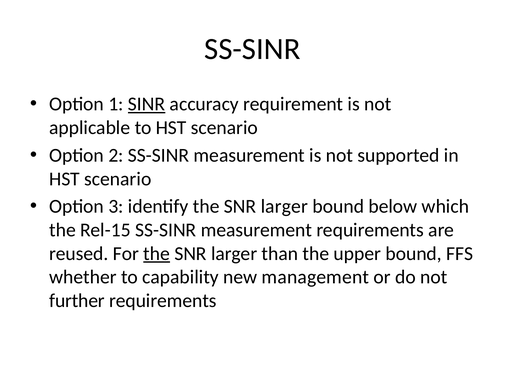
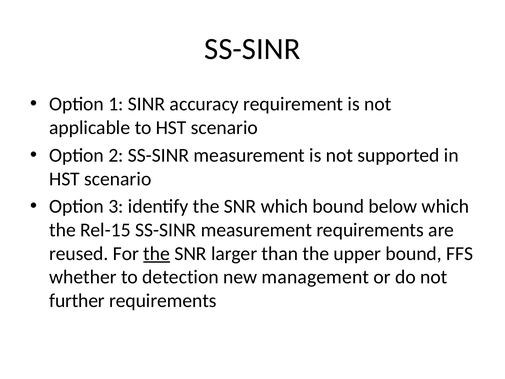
SINR underline: present -> none (147, 104)
identify the SNR larger: larger -> which (284, 206)
capability: capability -> detection (181, 277)
